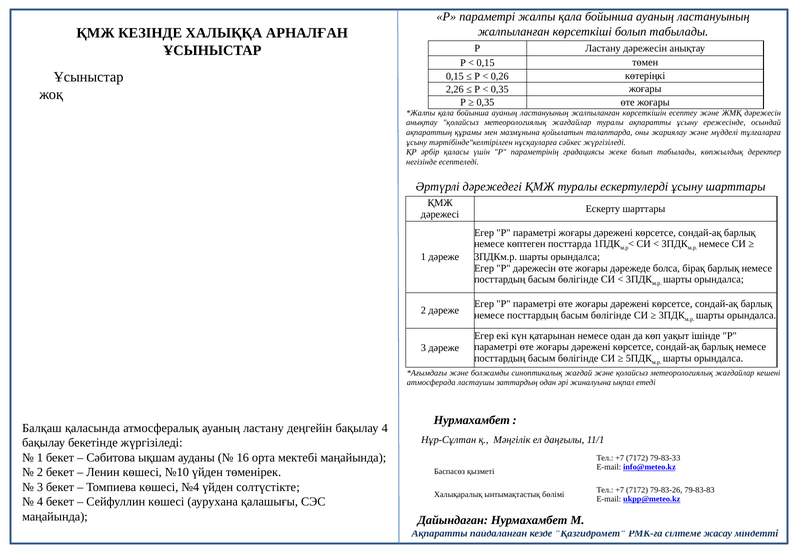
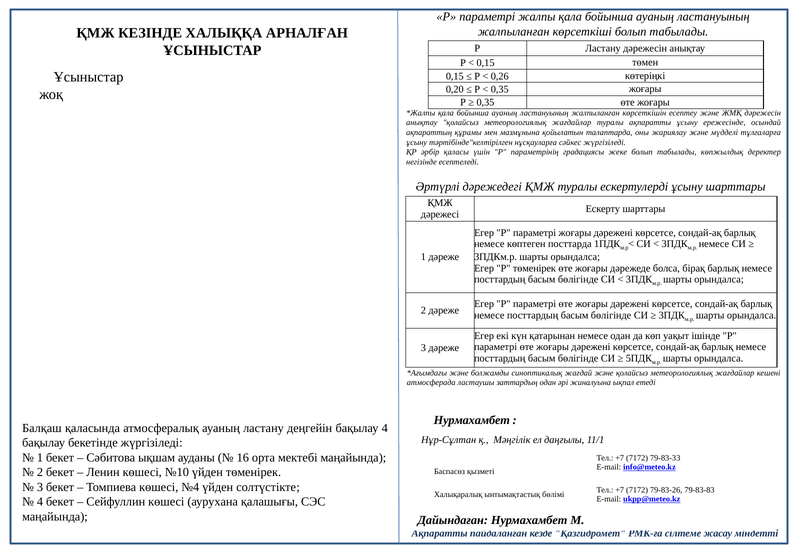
2,26: 2,26 -> 0,20 (455, 89)
P дәрежесін: дәрежесін -> төменірек (534, 268)
